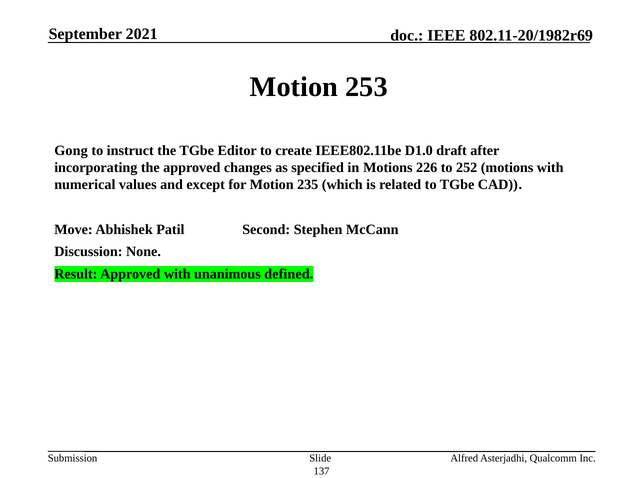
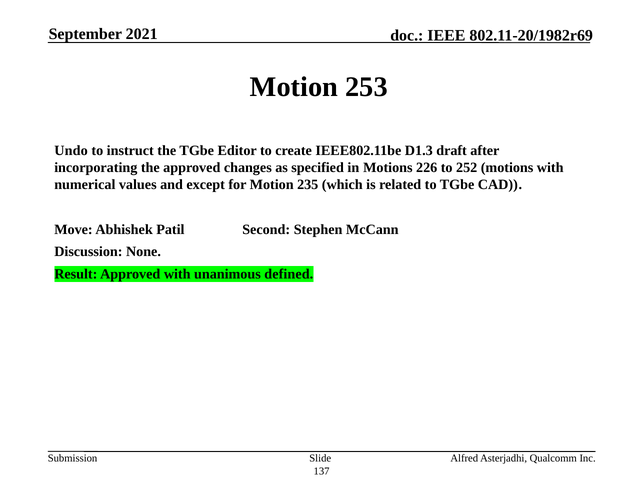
Gong: Gong -> Undo (71, 151)
D1.0: D1.0 -> D1.3 (419, 151)
